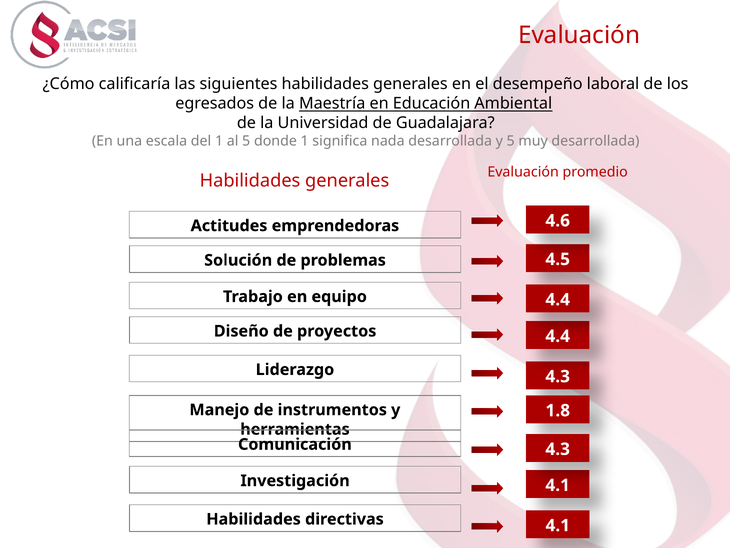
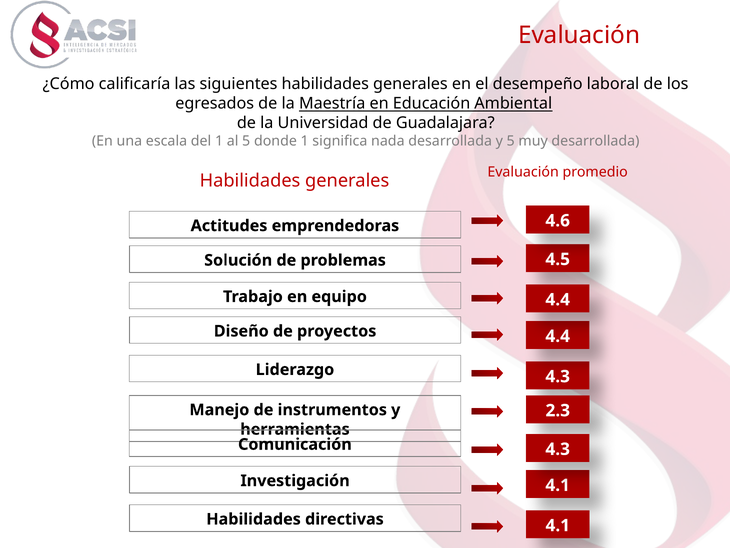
1.8: 1.8 -> 2.3 (558, 410)
